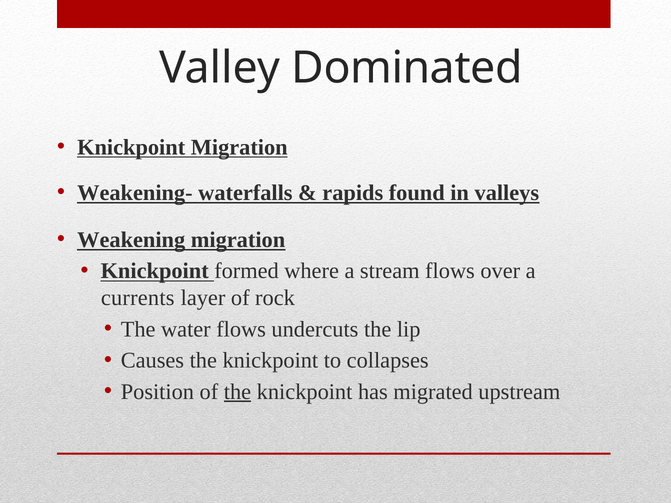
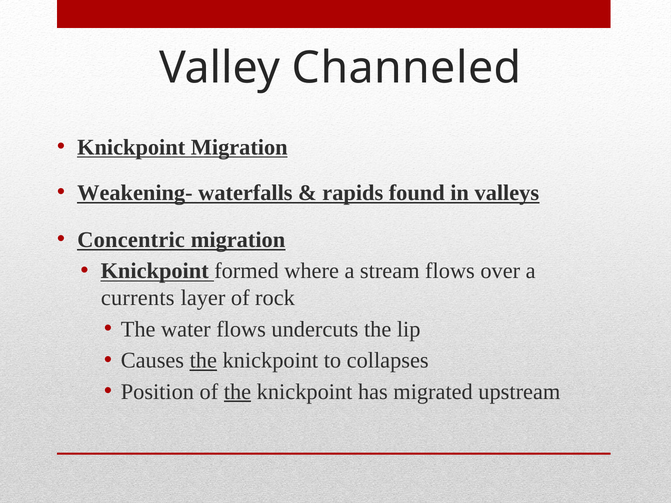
Dominated: Dominated -> Channeled (407, 68)
Weakening: Weakening -> Concentric (131, 240)
the underline: none -> present (203, 361)
